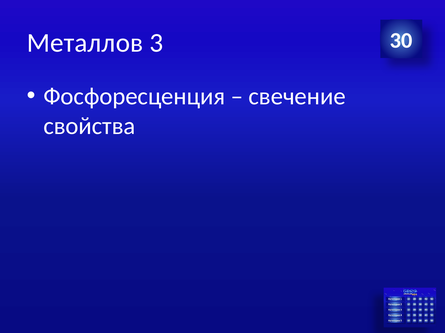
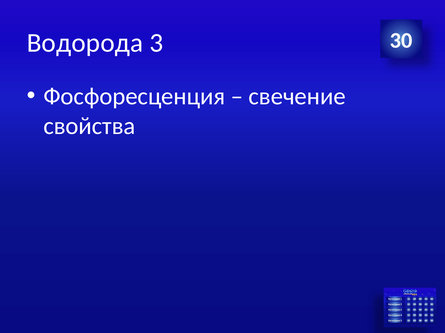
Металлов: Металлов -> Водорода (85, 43)
